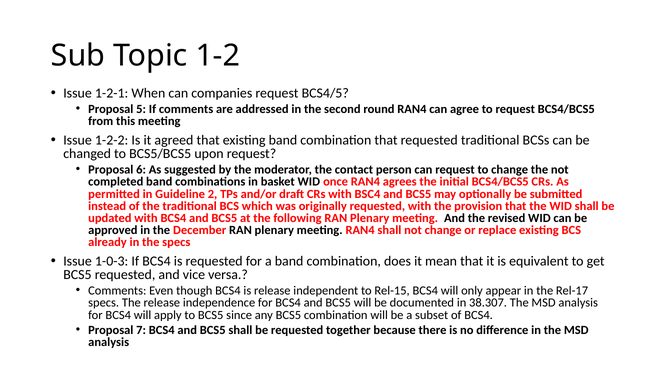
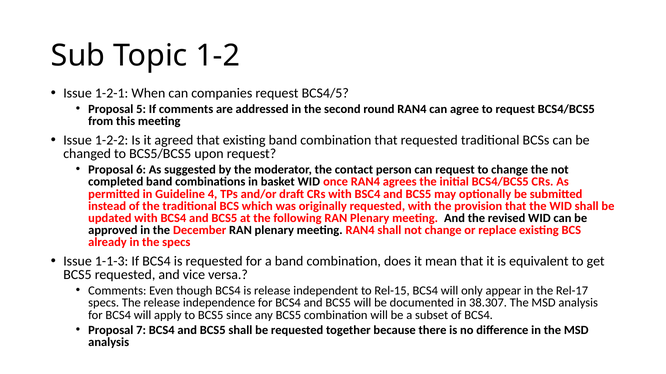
2: 2 -> 4 (213, 194)
1-0-3: 1-0-3 -> 1-1-3 (112, 262)
